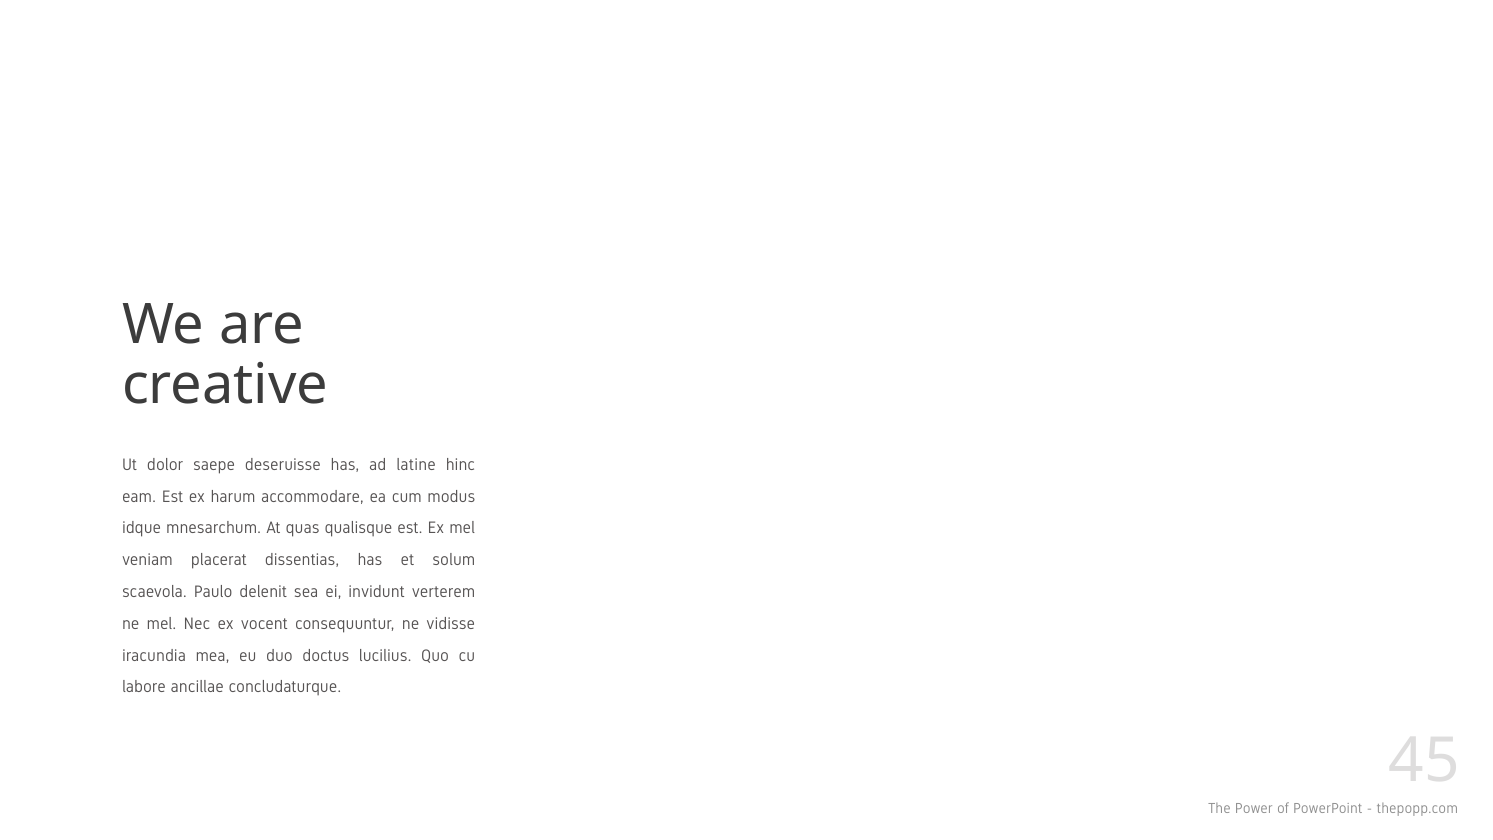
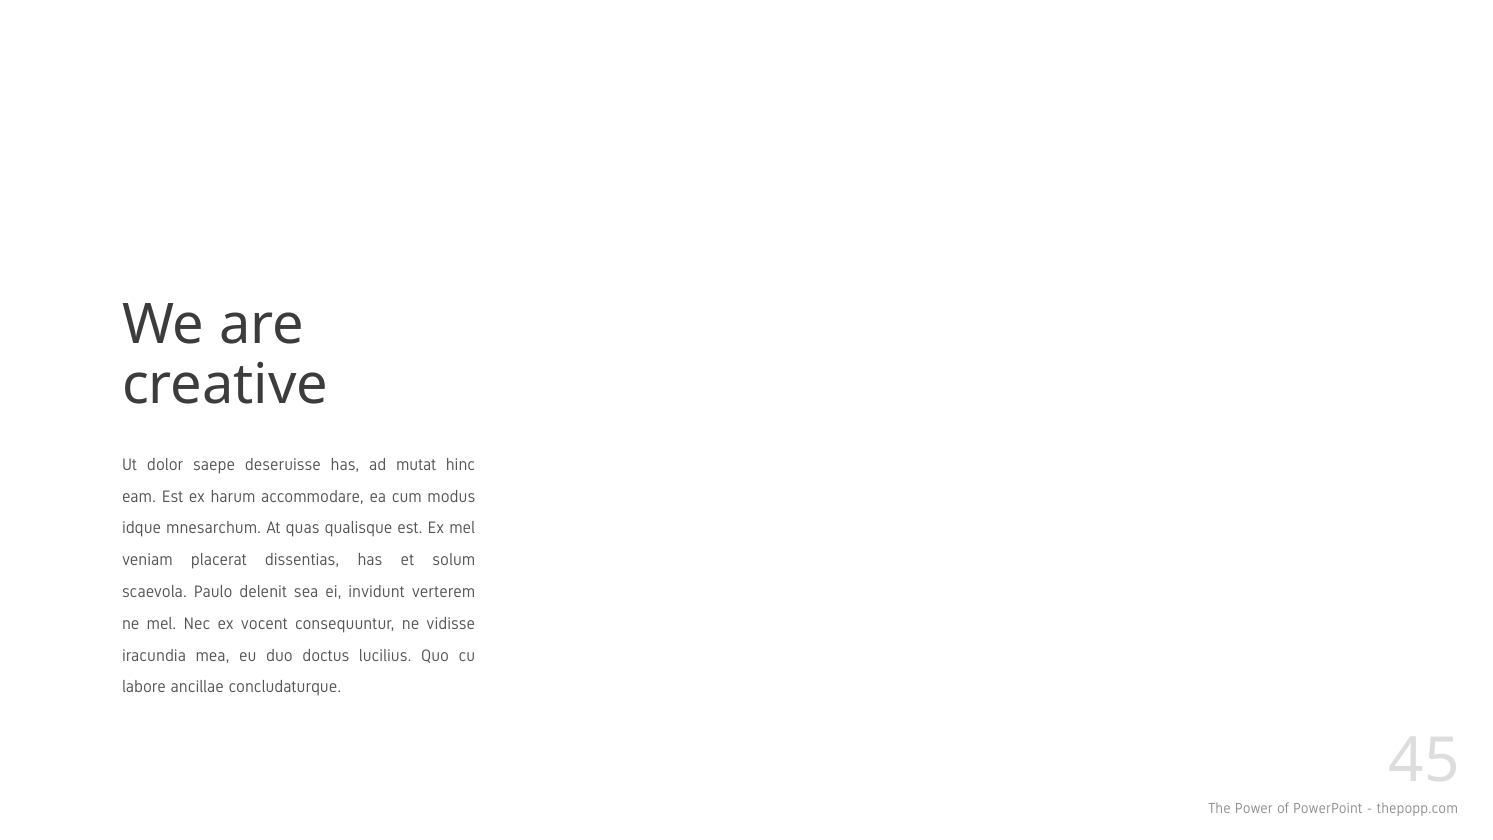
latine: latine -> mutat (416, 465)
